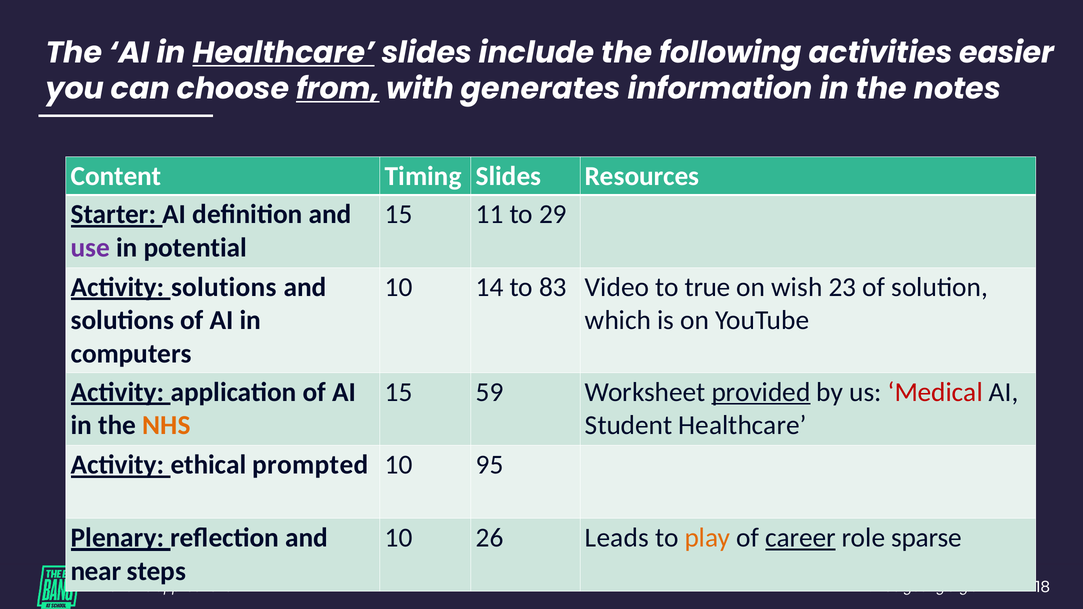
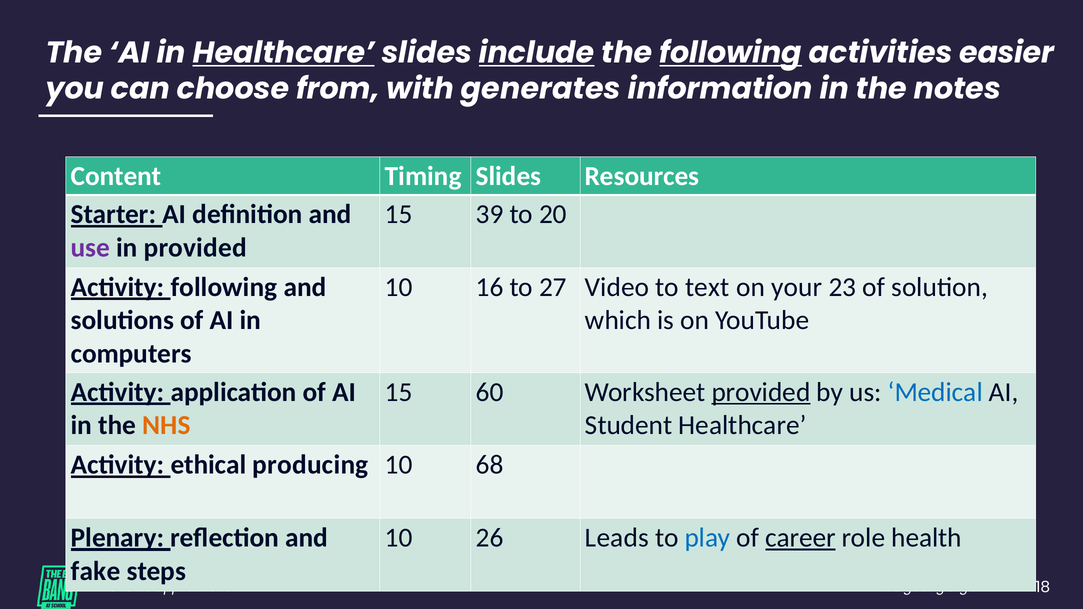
include underline: none -> present (537, 53)
following underline: none -> present (731, 53)
from underline: present -> none (338, 89)
11: 11 -> 39 (490, 214)
29: 29 -> 20 (553, 214)
in potential: potential -> provided (195, 248)
solutions: solutions -> following (224, 287)
14: 14 -> 16 (490, 287)
83: 83 -> 27 (553, 287)
true: true -> text (707, 287)
wish: wish -> your (797, 287)
59: 59 -> 60 (490, 392)
Medical colour: red -> blue (935, 392)
prompted: prompted -> producing (310, 465)
95: 95 -> 68 (490, 465)
play colour: orange -> blue (708, 538)
sparse: sparse -> health (927, 538)
near: near -> fake (96, 571)
